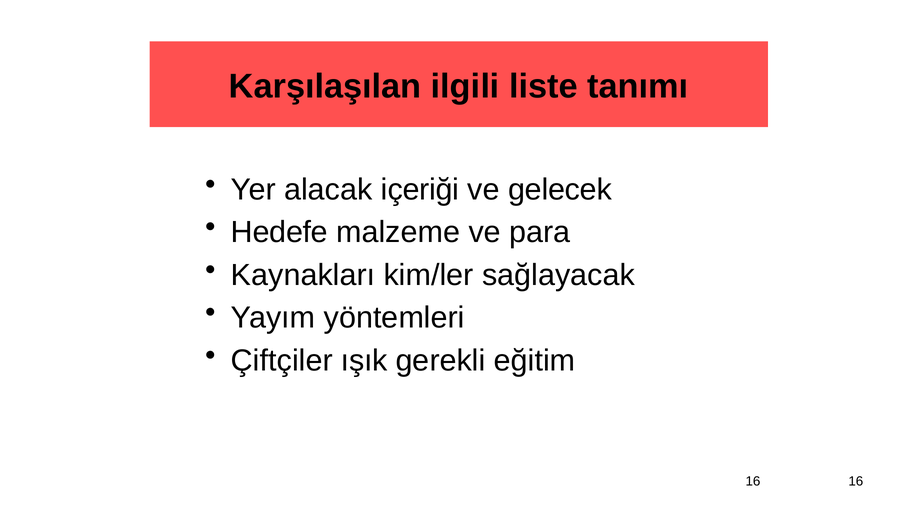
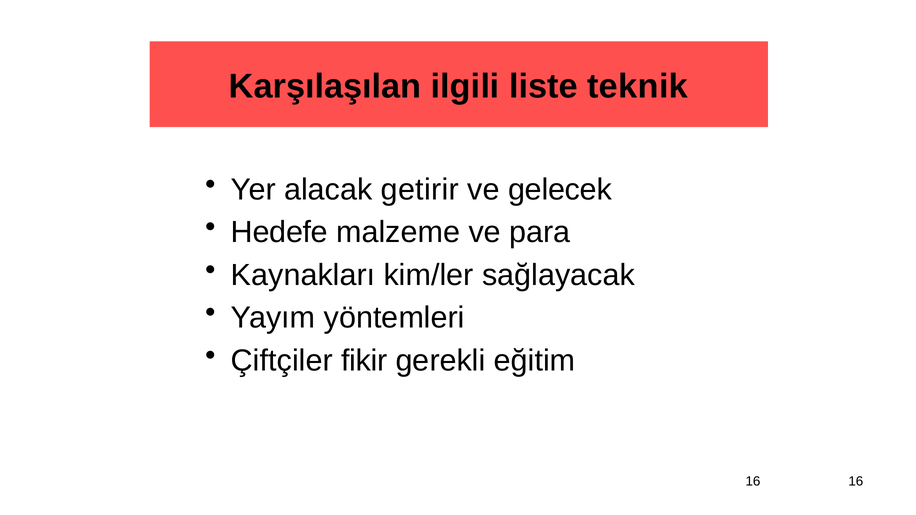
tanımı: tanımı -> teknik (638, 87)
içeriği: içeriği -> getirir (420, 190)
ışık: ışık -> fikir (364, 361)
